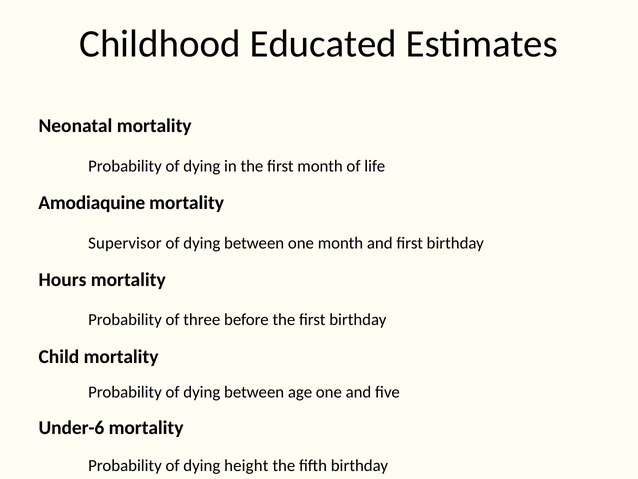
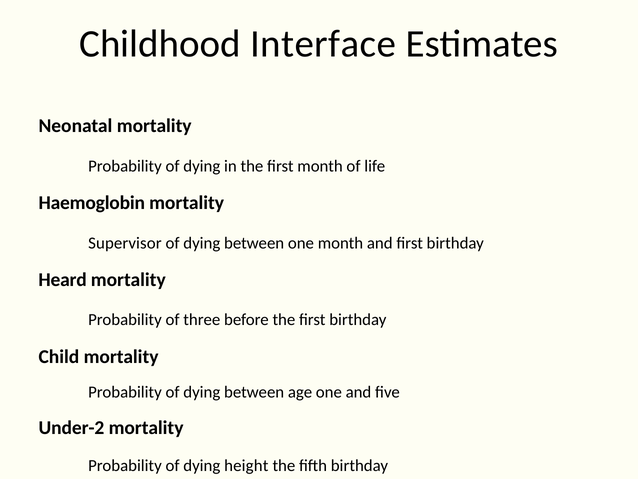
Educated: Educated -> Interface (323, 44)
Amodiaquine: Amodiaquine -> Haemoglobin (92, 203)
Hours: Hours -> Heard (63, 279)
Under-6: Under-6 -> Under-2 (71, 427)
